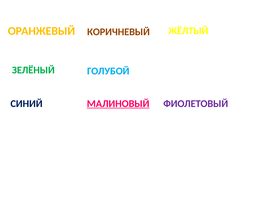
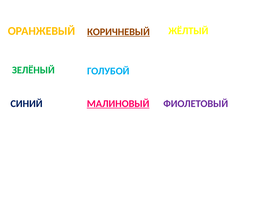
КОРИЧНЕВЫЙ underline: none -> present (118, 32)
